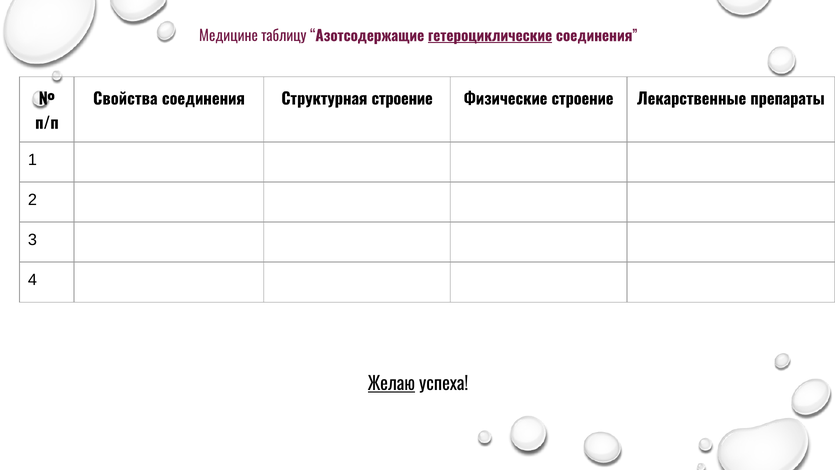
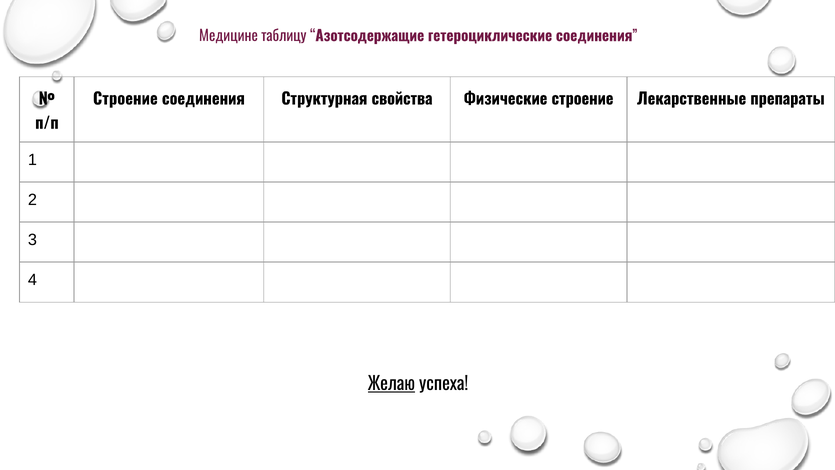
гетероциклические underline: present -> none (490, 36)
Свойства: Свойства -> Строение (125, 99)
Структурная строение: строение -> свойства (402, 99)
